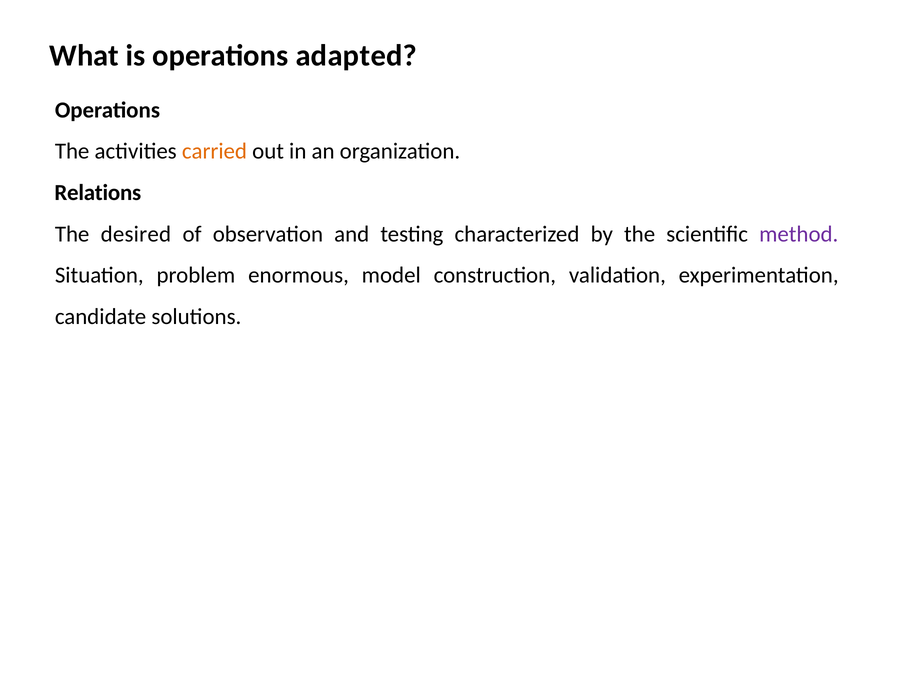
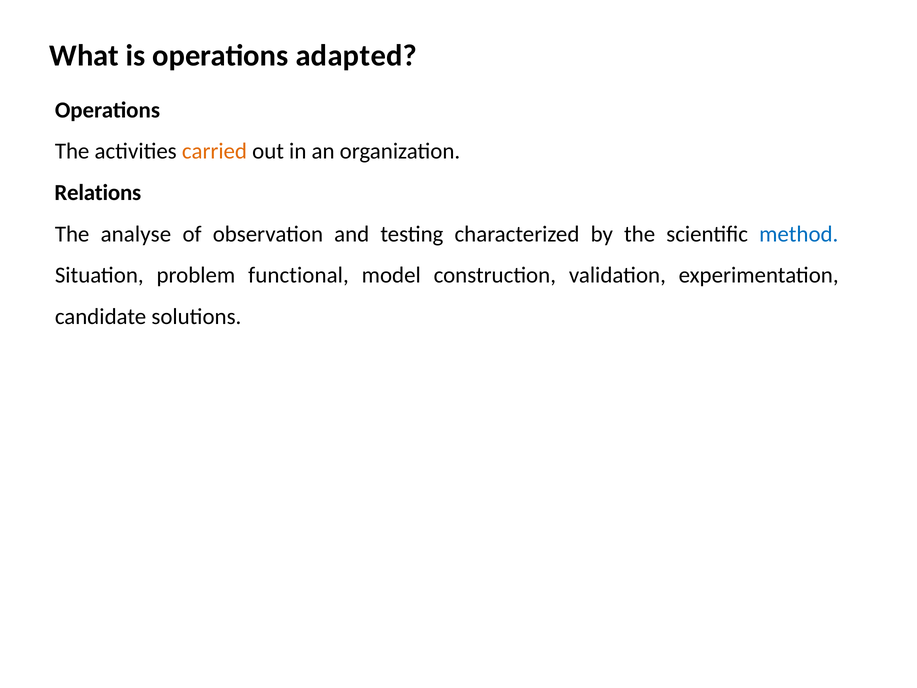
desired: desired -> analyse (136, 234)
method colour: purple -> blue (799, 234)
enormous: enormous -> functional (298, 275)
